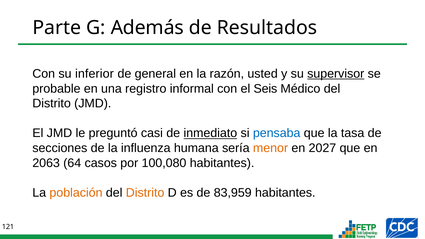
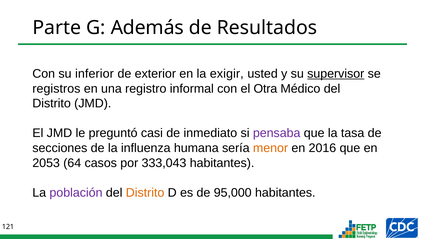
general: general -> exterior (155, 74)
razón: razón -> exigir (227, 74)
probable: probable -> registros (56, 89)
Seis: Seis -> Otra (265, 89)
inmediato underline: present -> none (210, 133)
pensaba colour: blue -> purple (277, 133)
2027: 2027 -> 2016 (322, 148)
2063: 2063 -> 2053 (46, 163)
100,080: 100,080 -> 333,043 (164, 163)
población colour: orange -> purple (76, 193)
83,959: 83,959 -> 95,000 (233, 193)
